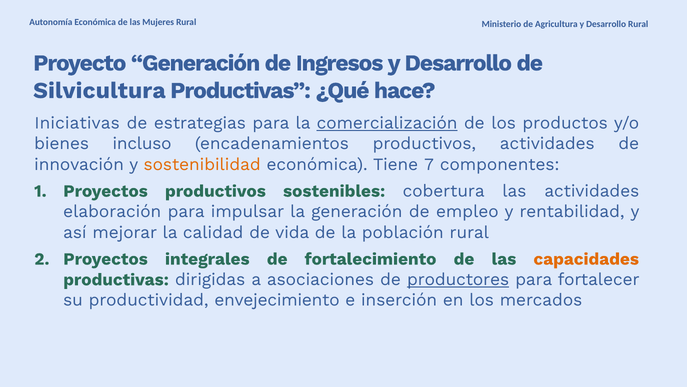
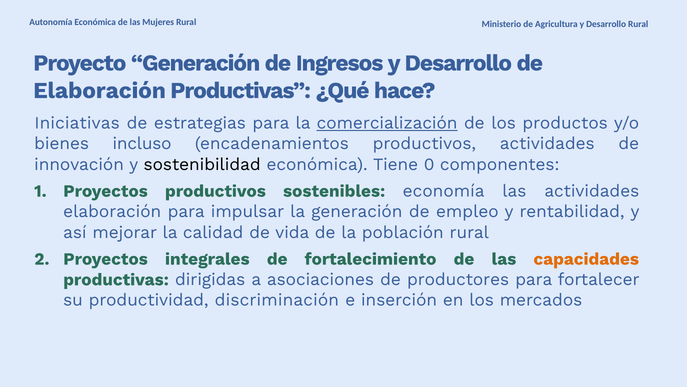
Silvicultura: Silvicultura -> Elaboración (100, 90)
sostenibilidad colour: orange -> black (202, 164)
7: 7 -> 0 (429, 164)
cobertura: cobertura -> economía (444, 191)
productores underline: present -> none (458, 279)
envejecimiento: envejecimiento -> discriminación (277, 300)
